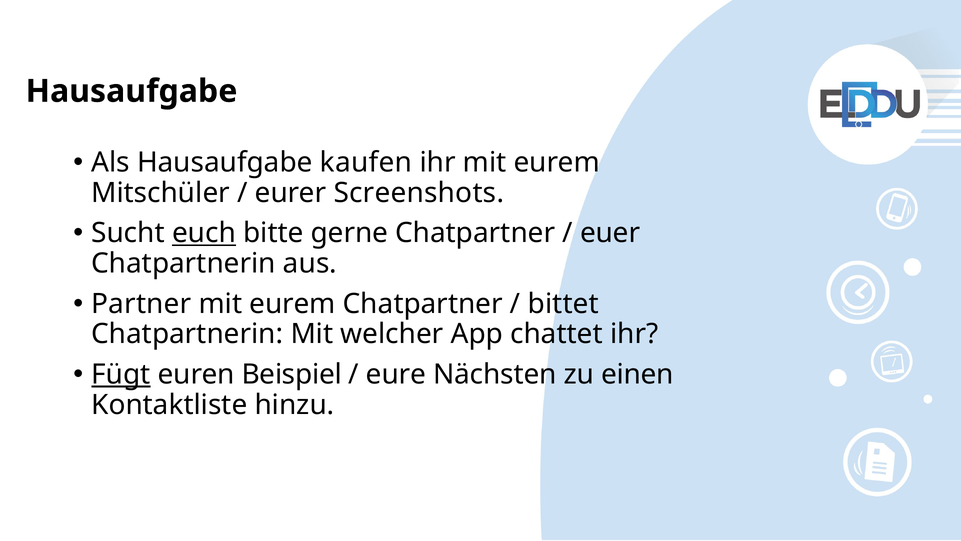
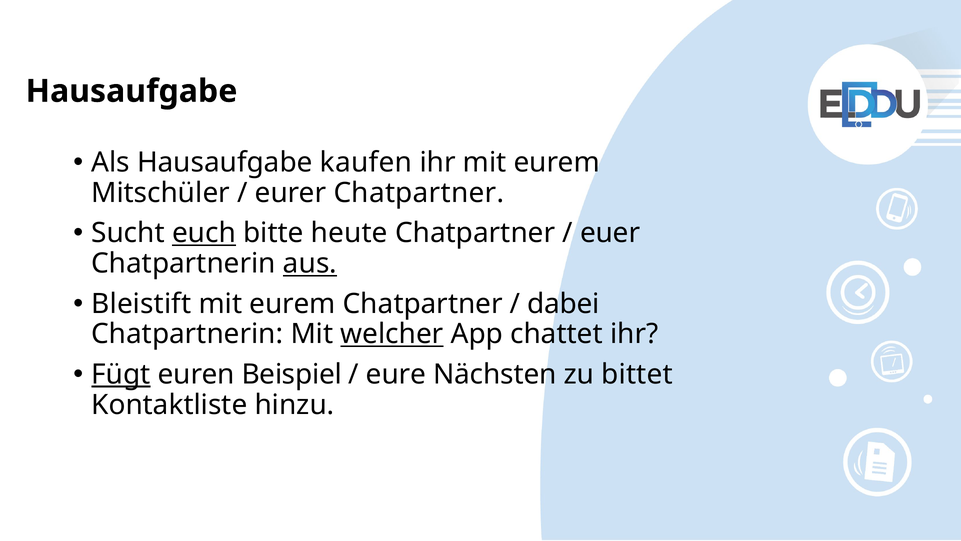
eurer Screenshots: Screenshots -> Chatpartner (419, 193)
gerne: gerne -> heute (349, 233)
aus underline: none -> present (310, 263)
Partner: Partner -> Bleistift (141, 304)
bittet: bittet -> dabei (564, 304)
welcher underline: none -> present (392, 334)
einen: einen -> bittet (637, 374)
